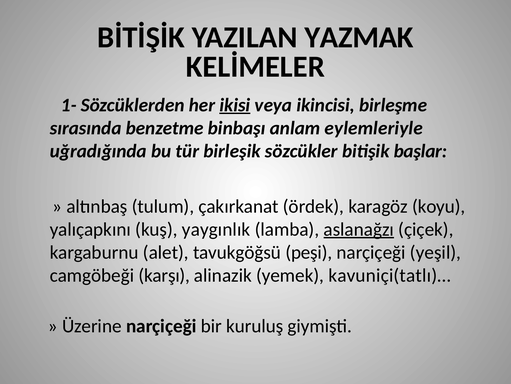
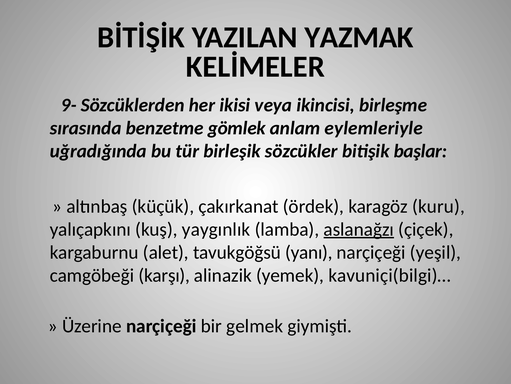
1-: 1- -> 9- (69, 105)
ikisi underline: present -> none (235, 105)
binbaşı: binbaşı -> gömlek (237, 128)
tulum: tulum -> küçük (163, 206)
koyu: koyu -> kuru (439, 206)
peşi: peşi -> yanı (309, 252)
kavuniçi(tatlı)…: kavuniçi(tatlı)… -> kavuniçi(bilgi)… (390, 275)
kuruluş: kuruluş -> gelmek (255, 326)
